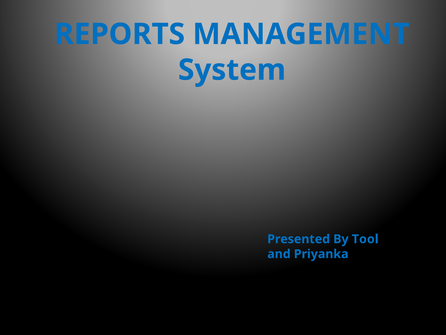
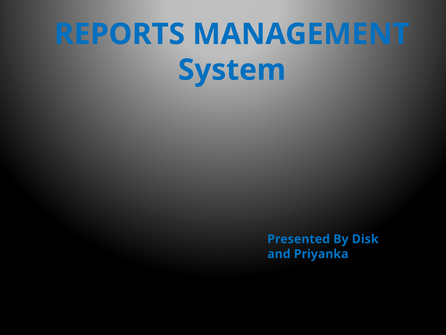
Tool: Tool -> Disk (365, 239)
